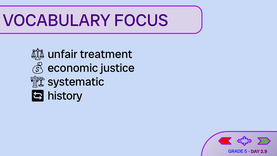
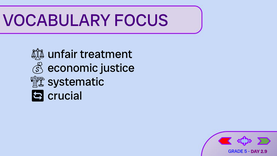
history: history -> crucial (65, 96)
